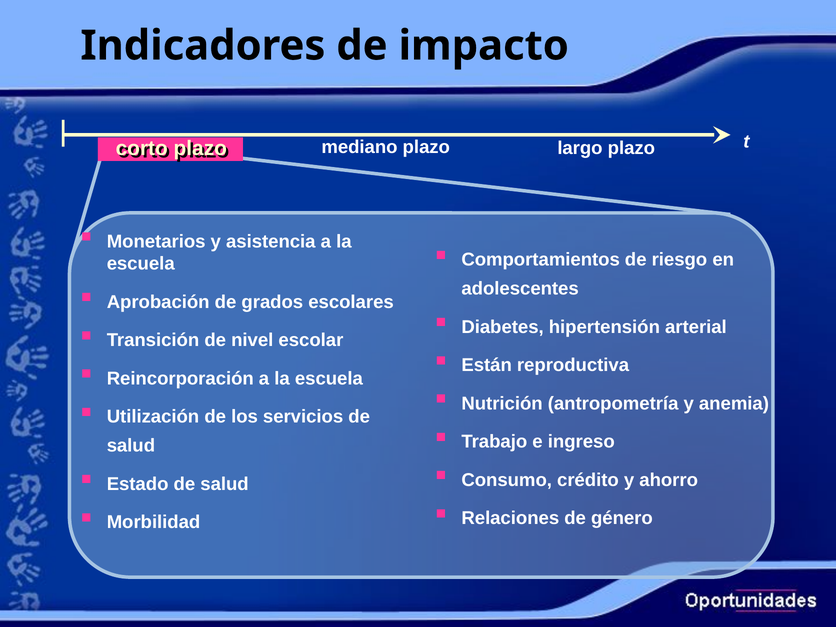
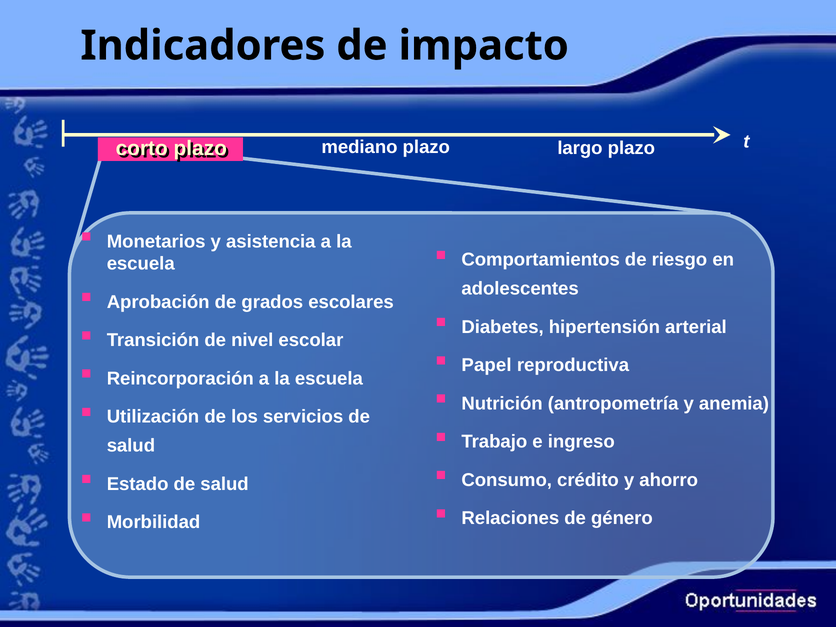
Están: Están -> Papel (487, 365)
